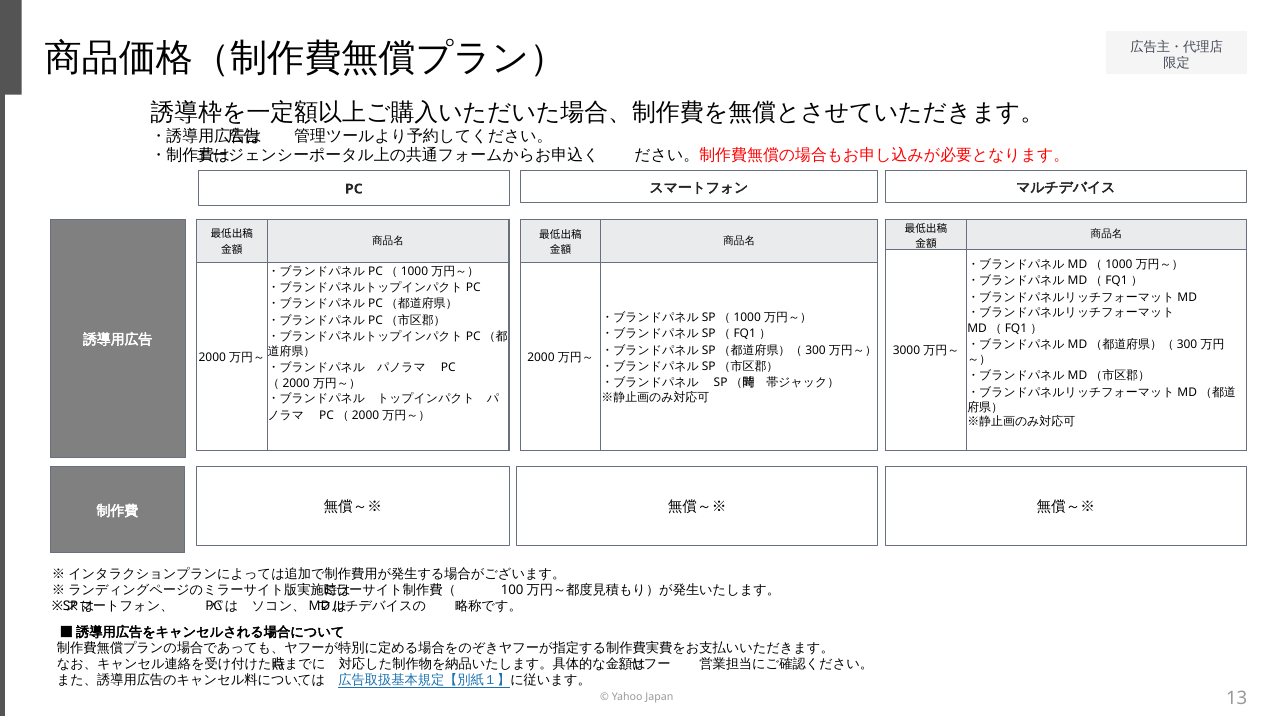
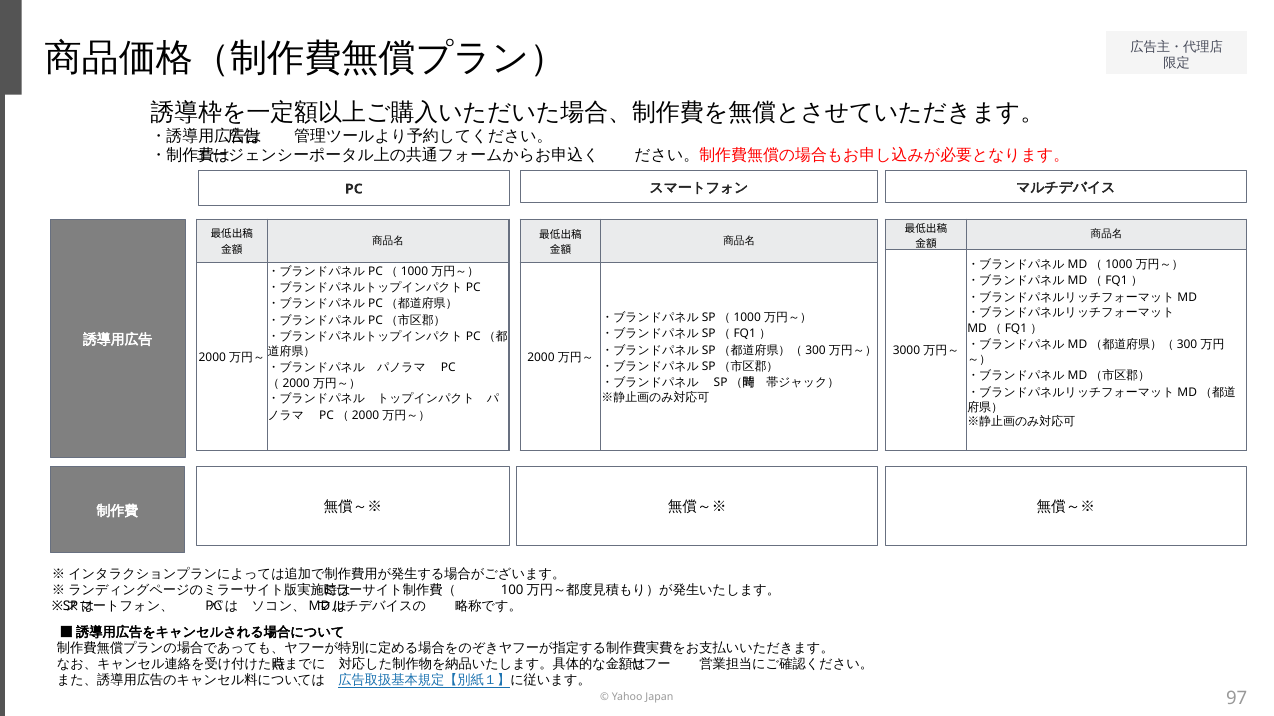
13: 13 -> 97 (1237, 699)
